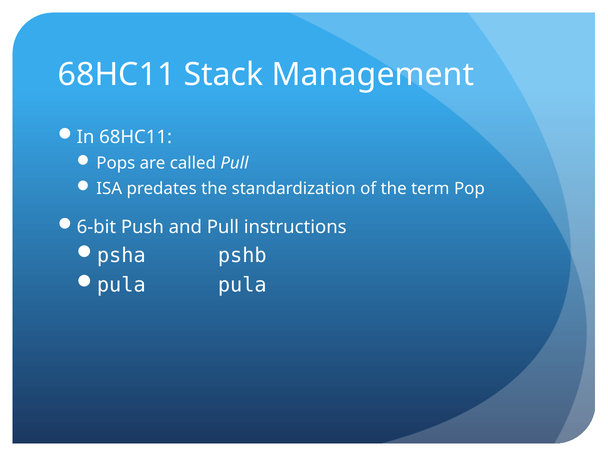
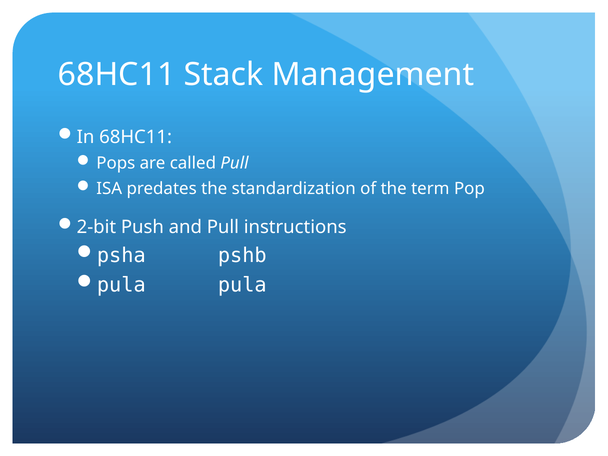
6-bit: 6-bit -> 2-bit (96, 227)
